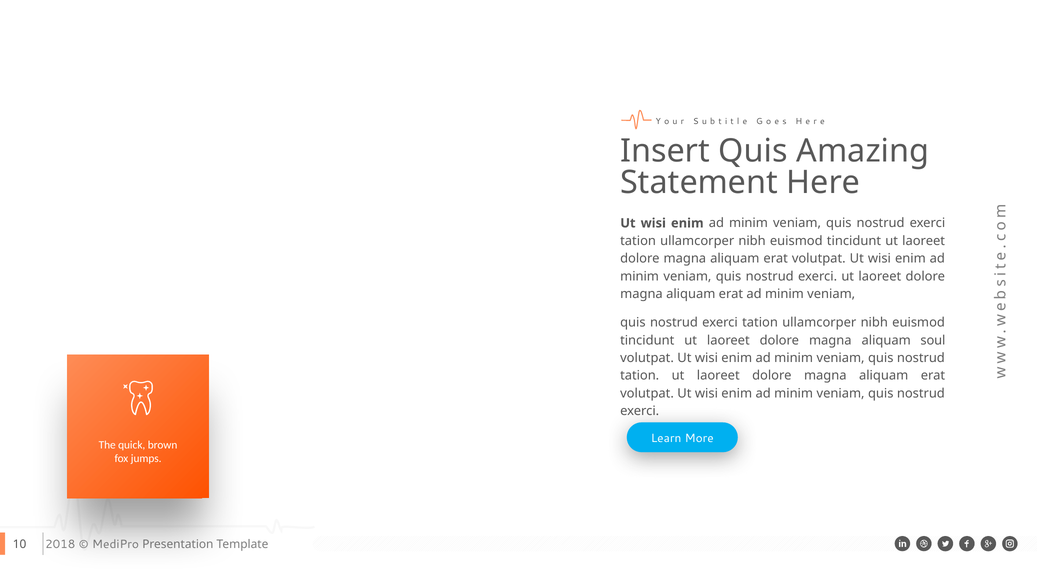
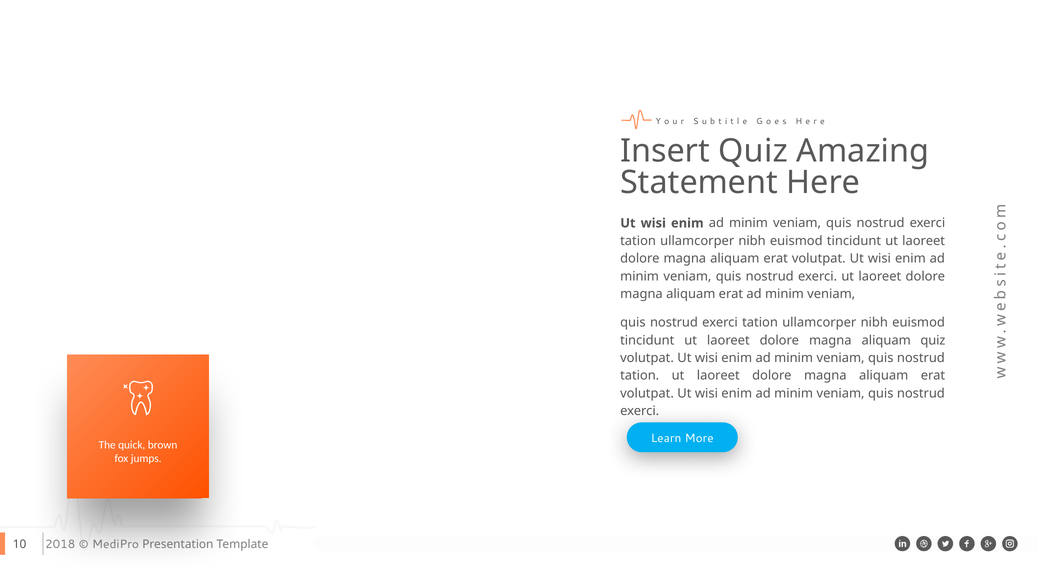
Insert Quis: Quis -> Quiz (753, 151)
aliquam soul: soul -> quiz (933, 340)
